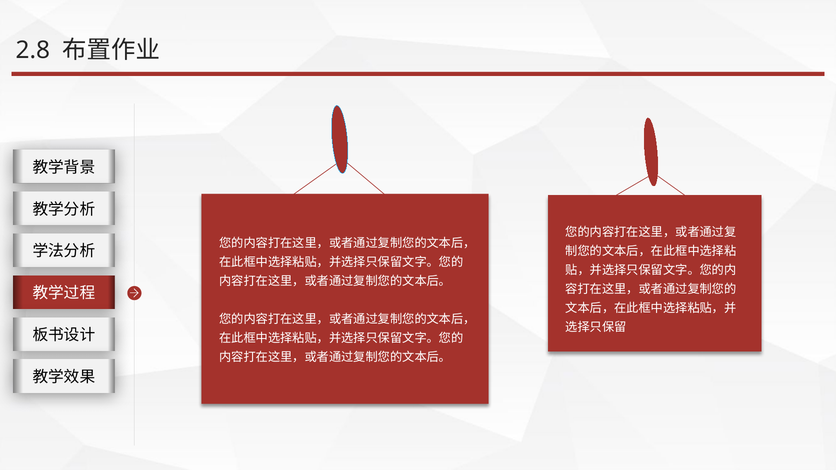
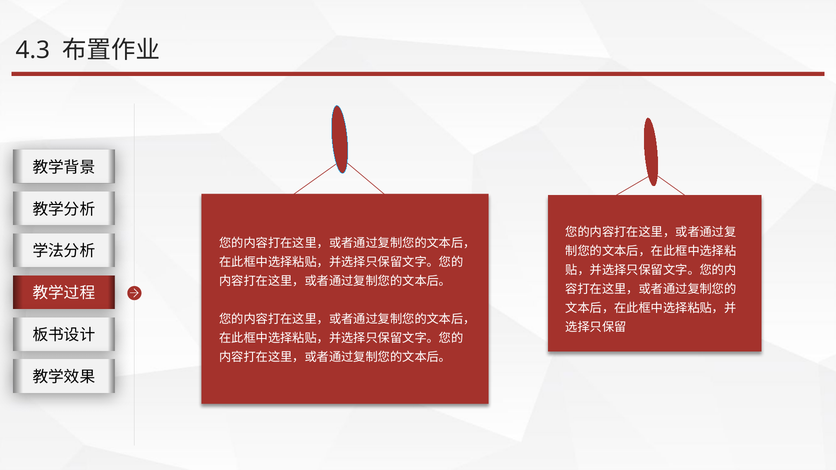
2.8: 2.8 -> 4.3 (33, 50)
